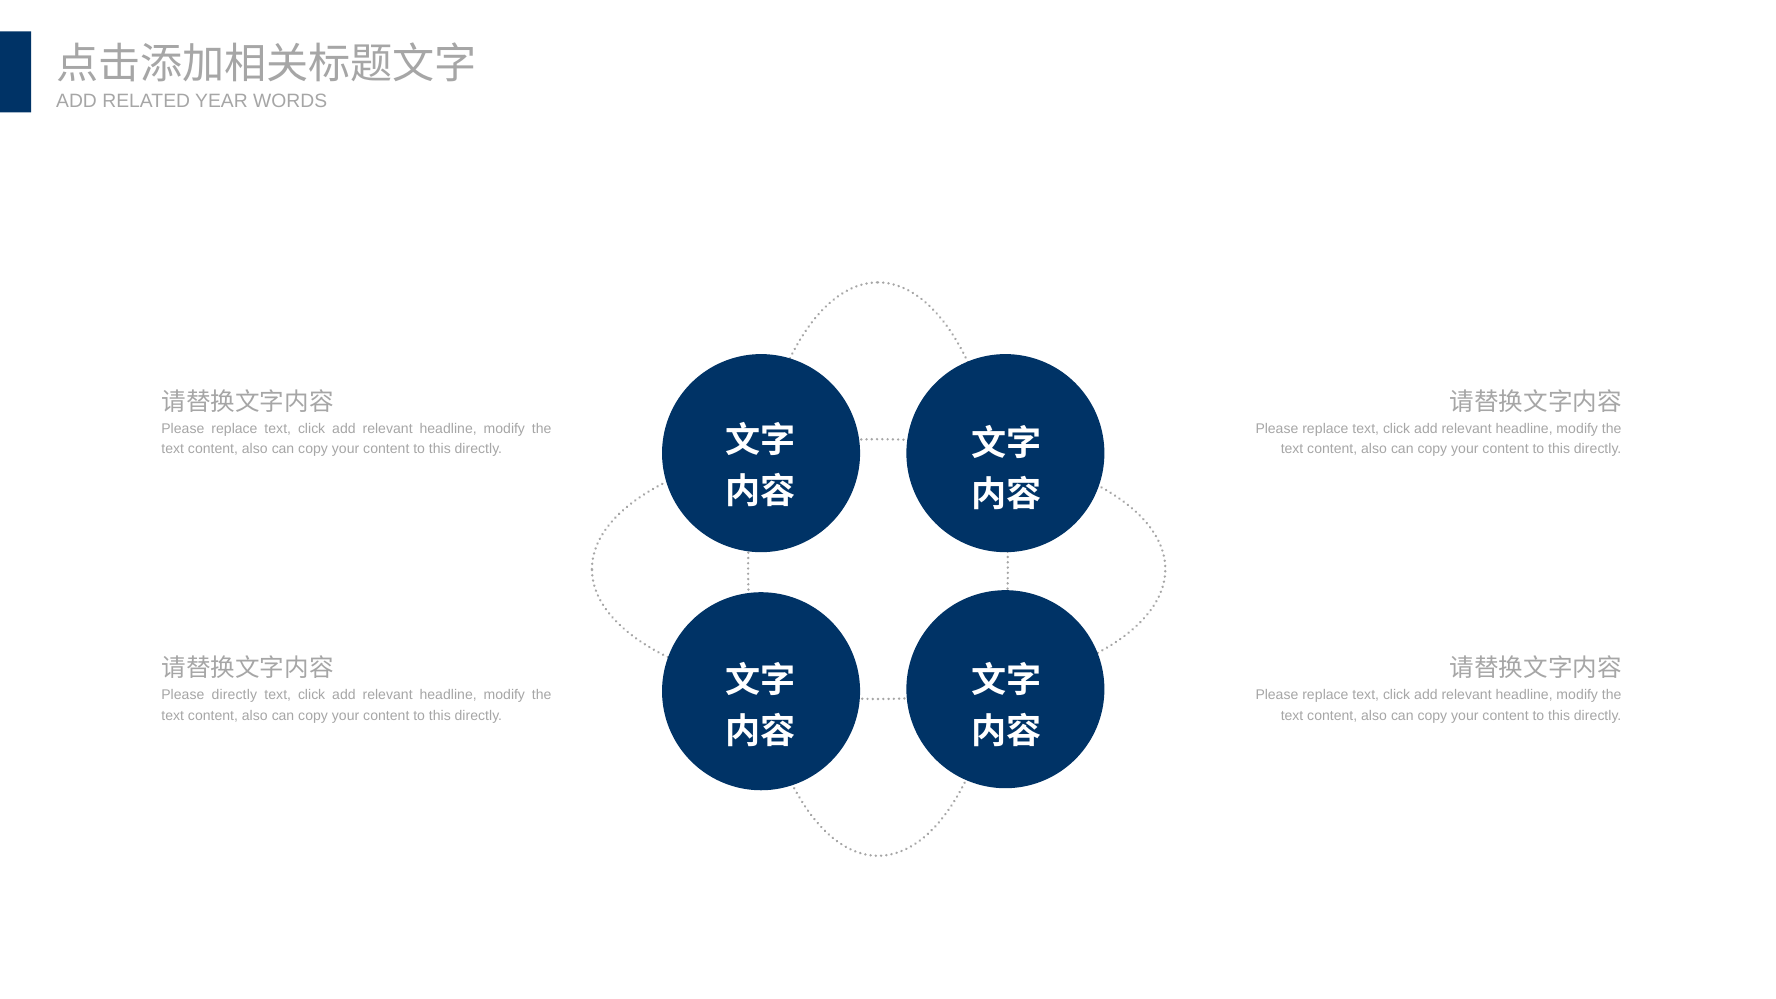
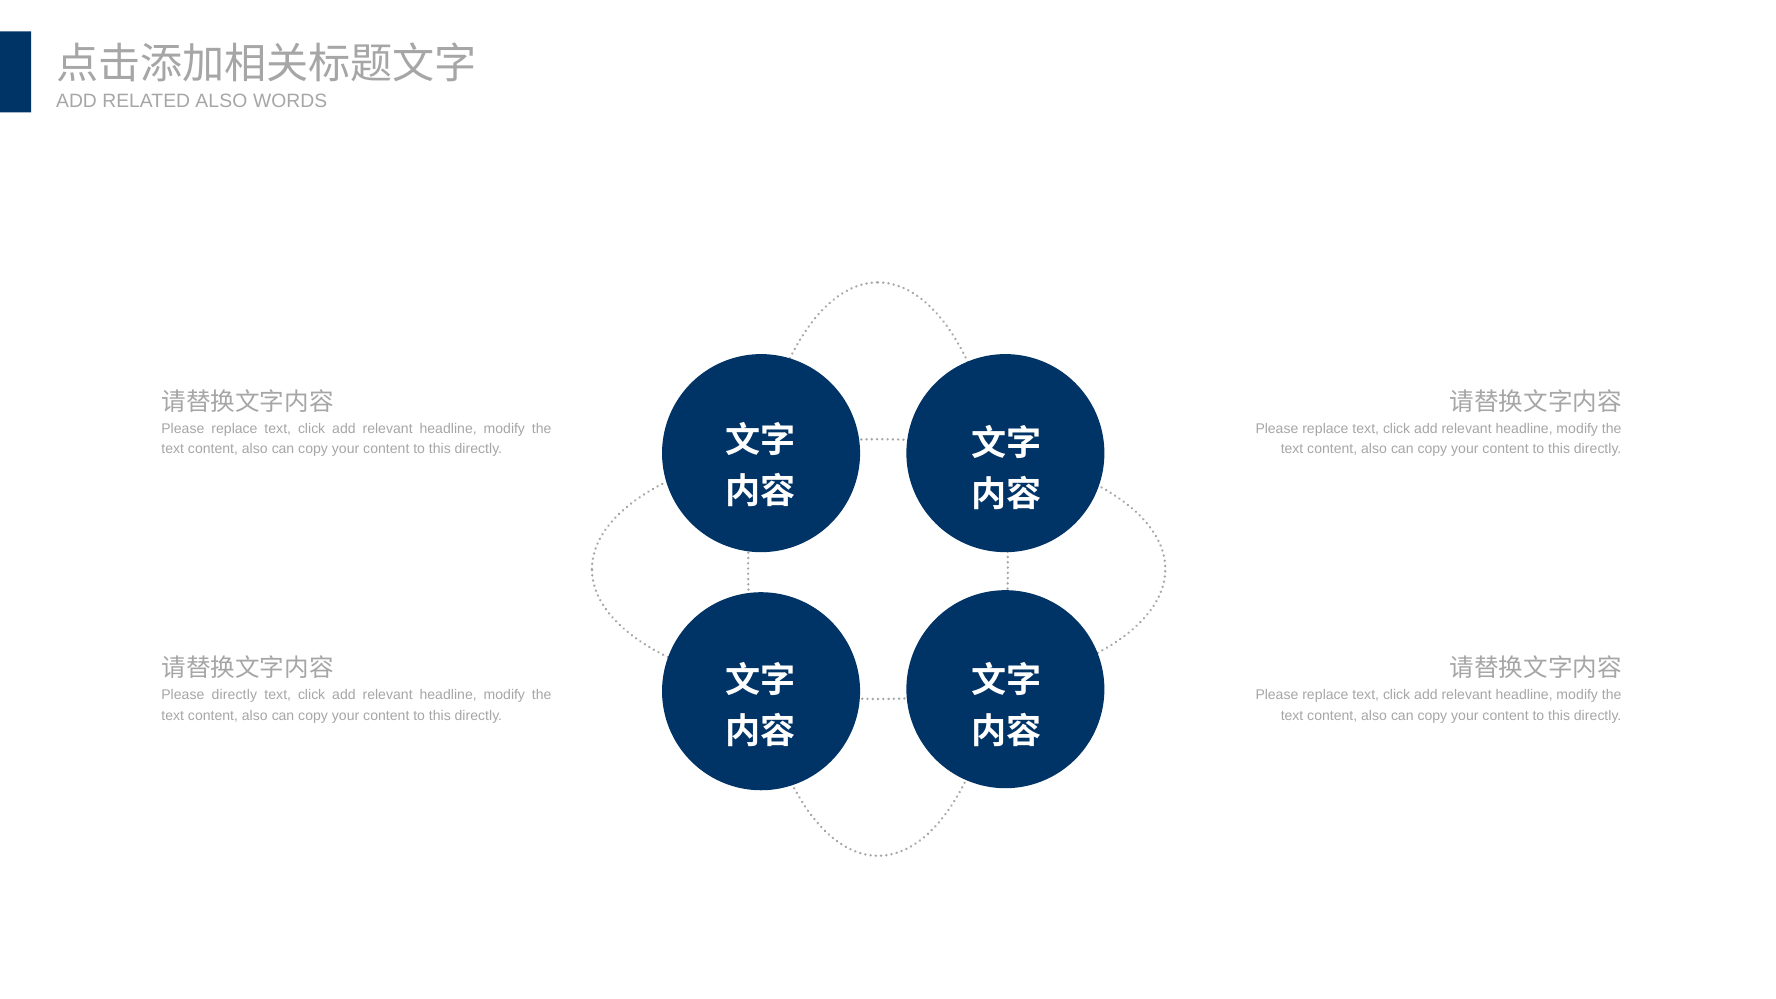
RELATED YEAR: YEAR -> ALSO (221, 101)
